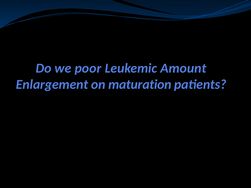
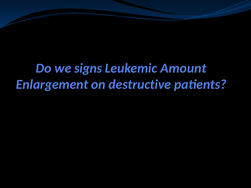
poor: poor -> signs (88, 68)
maturation: maturation -> destructive (140, 85)
